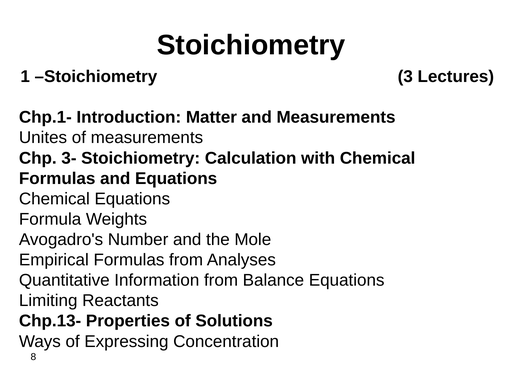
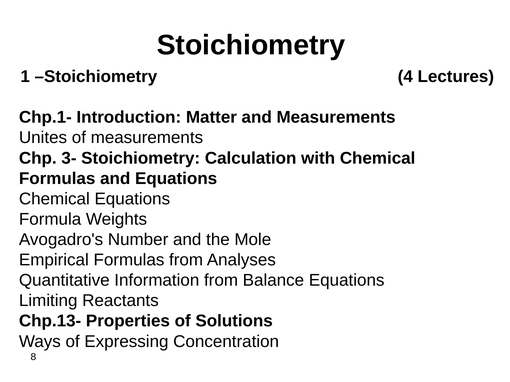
3: 3 -> 4 (405, 77)
